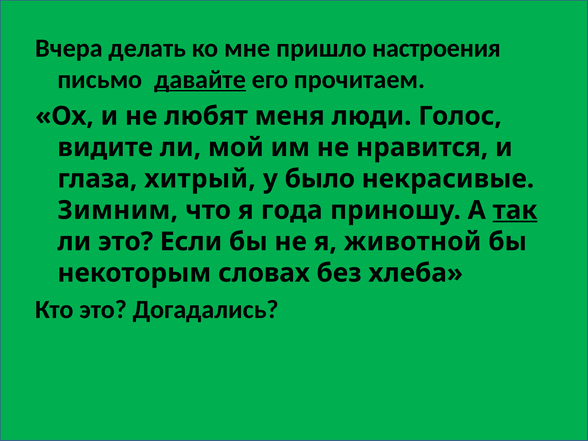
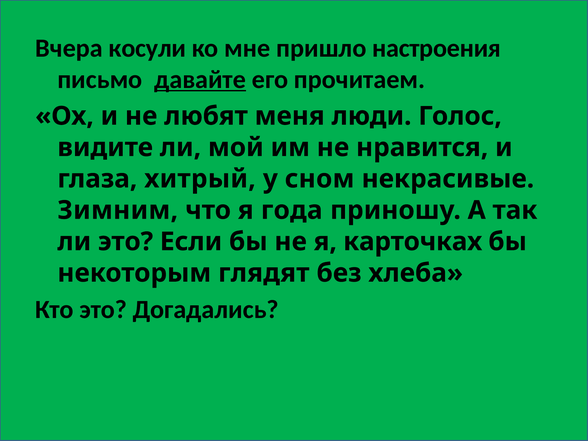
делать: делать -> косули (147, 48)
было: было -> сном (320, 179)
так underline: present -> none (515, 210)
животной: животной -> карточках (413, 242)
словах: словах -> глядят (264, 273)
